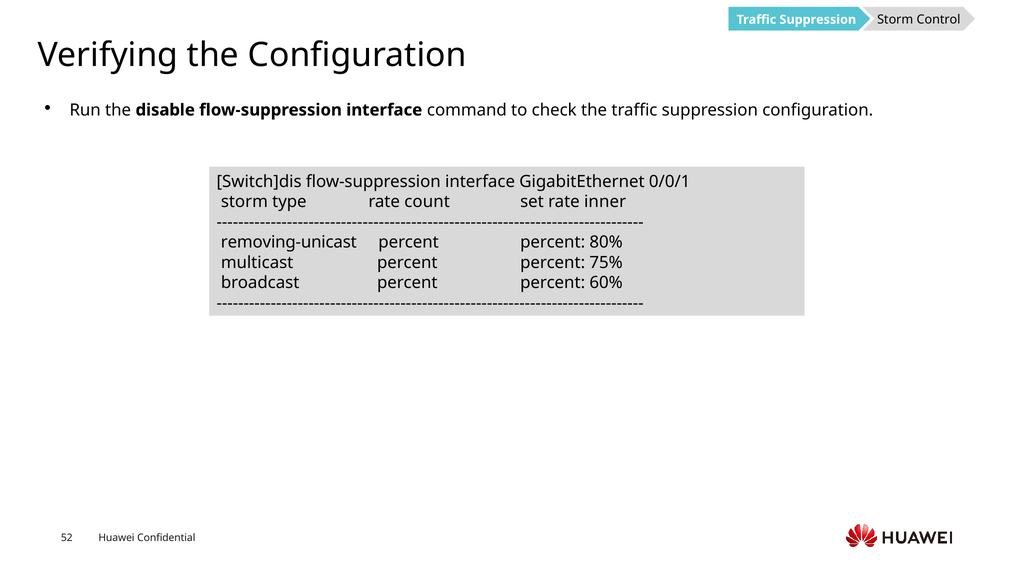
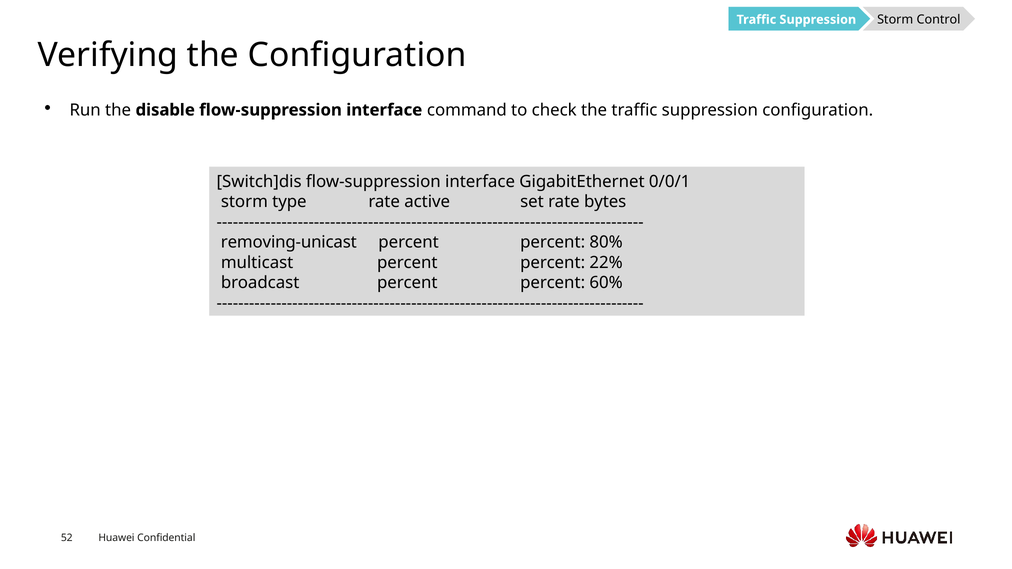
count: count -> active (427, 202)
inner: inner -> bytes (605, 202)
75%: 75% -> 22% (606, 263)
